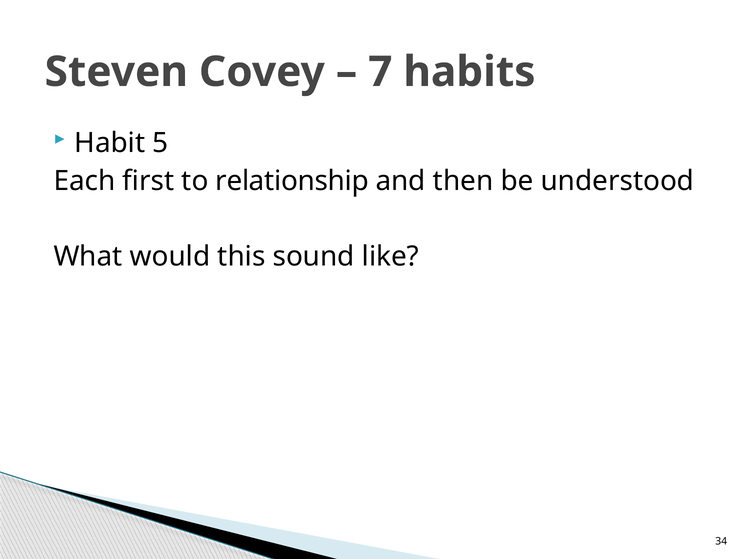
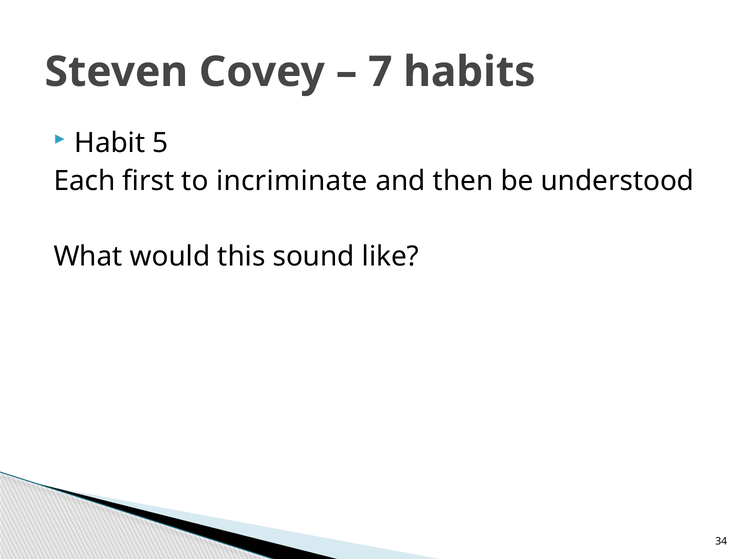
relationship: relationship -> incriminate (292, 181)
